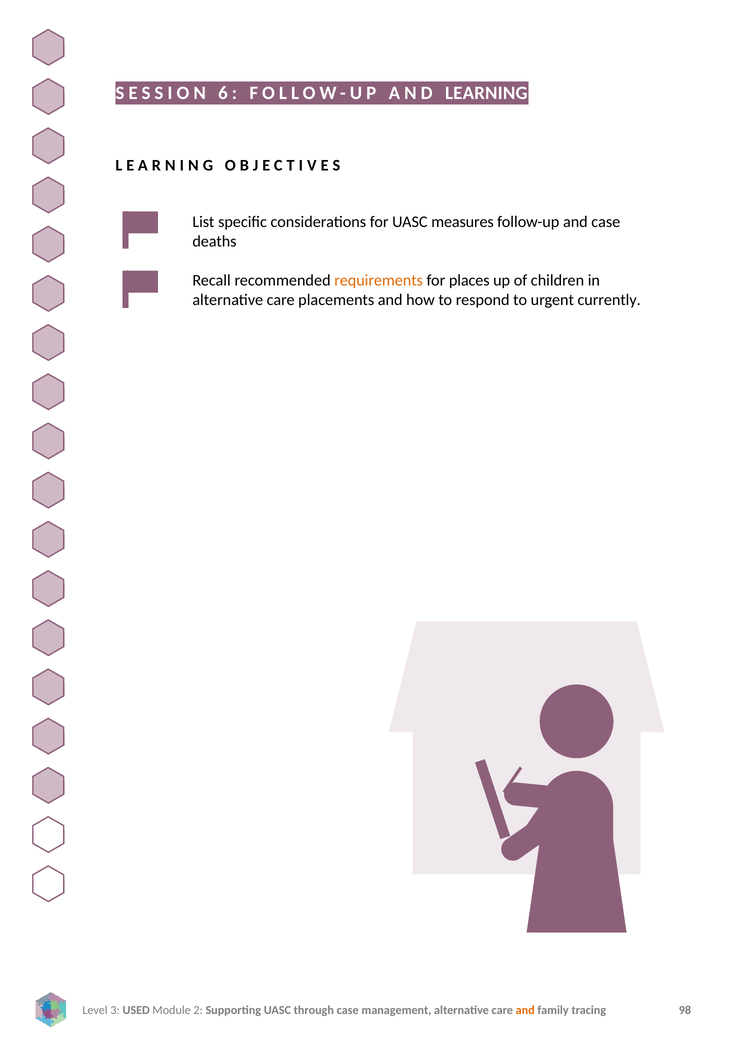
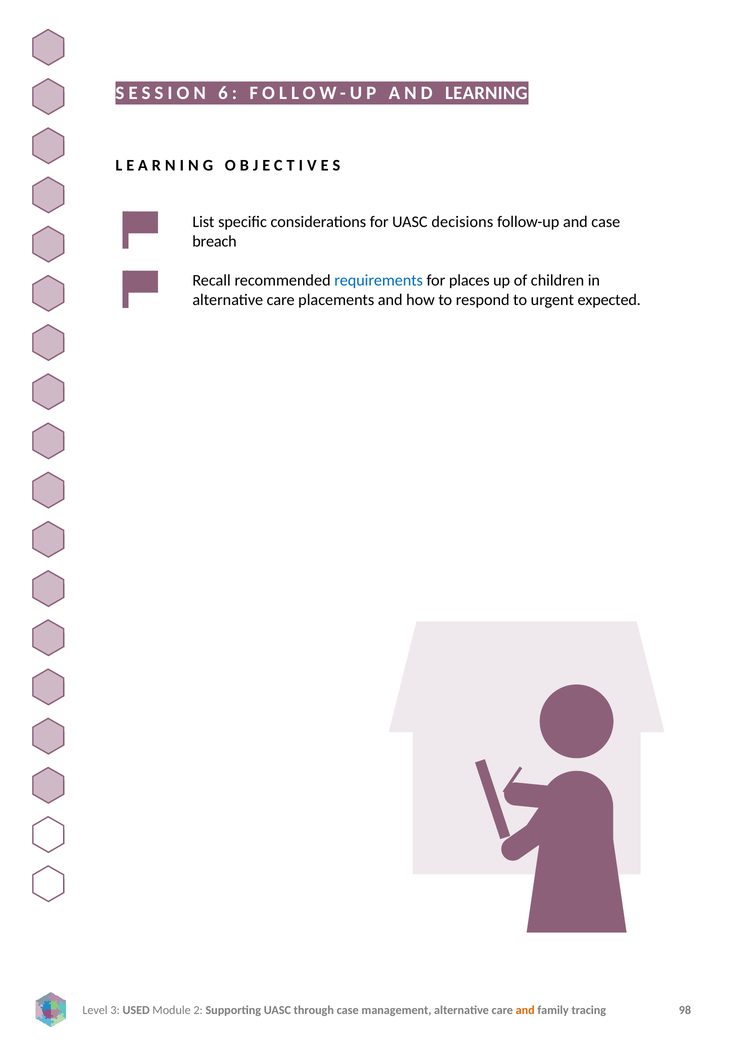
measures: measures -> decisions (462, 222)
deaths: deaths -> breach (214, 241)
requirements colour: orange -> blue (379, 280)
currently: currently -> expected (609, 300)
